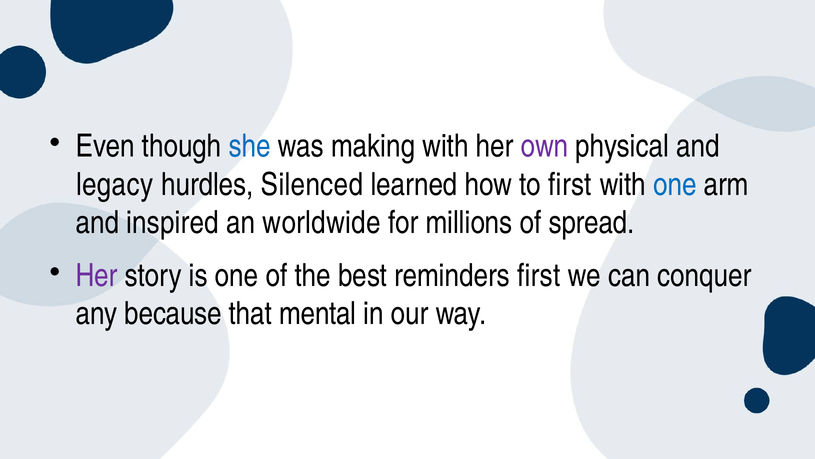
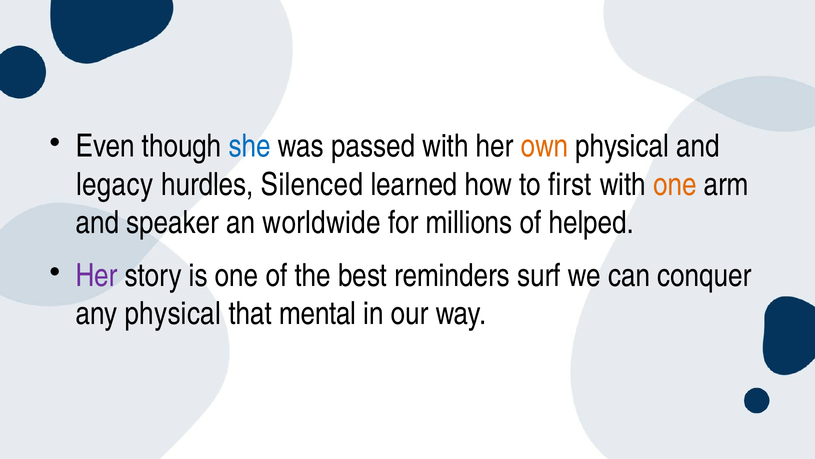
making: making -> passed (373, 146)
own colour: purple -> orange (545, 146)
one colour: blue -> orange (675, 184)
inspired: inspired -> speaker (173, 223)
spread: spread -> helped (591, 223)
reminders first: first -> surf (539, 275)
any because: because -> physical (173, 313)
